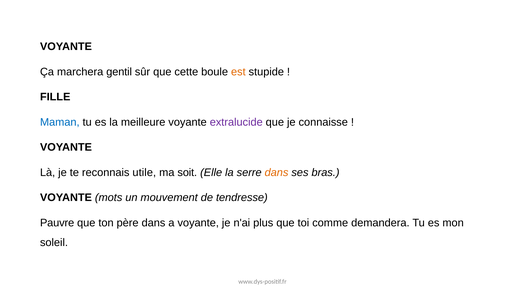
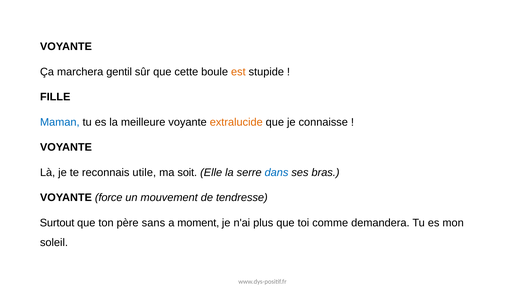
extralucide colour: purple -> orange (236, 122)
dans colour: orange -> blue (277, 173)
mots: mots -> force (109, 198)
Pauvre: Pauvre -> Surtout (57, 223)
père dans: dans -> sans (153, 223)
a voyante: voyante -> moment (198, 223)
